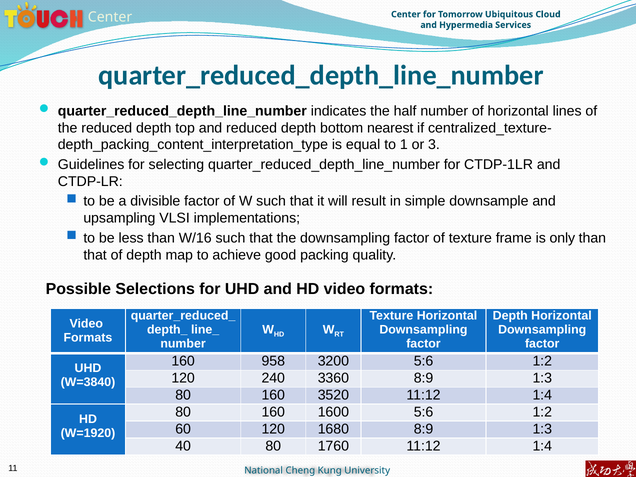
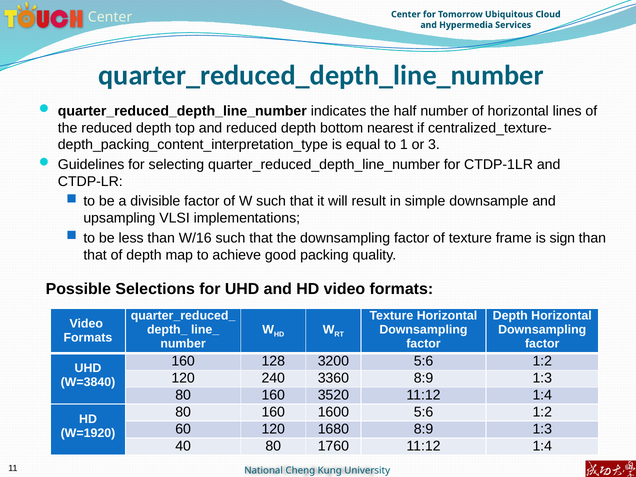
only: only -> sign (562, 238)
958: 958 -> 128 (273, 361)
